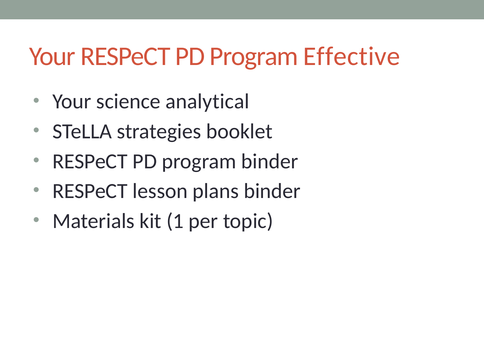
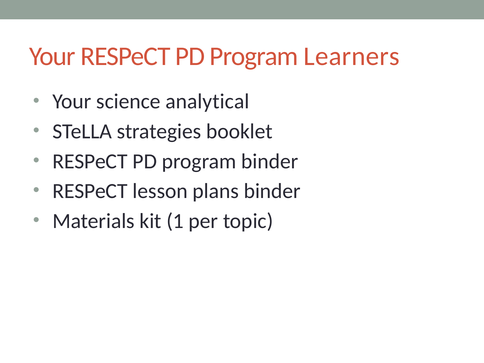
Effective: Effective -> Learners (352, 56)
